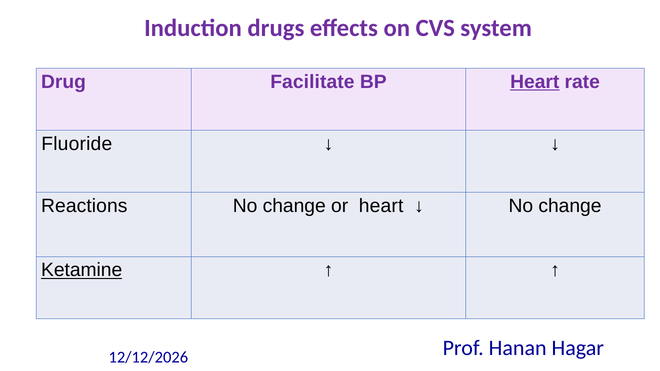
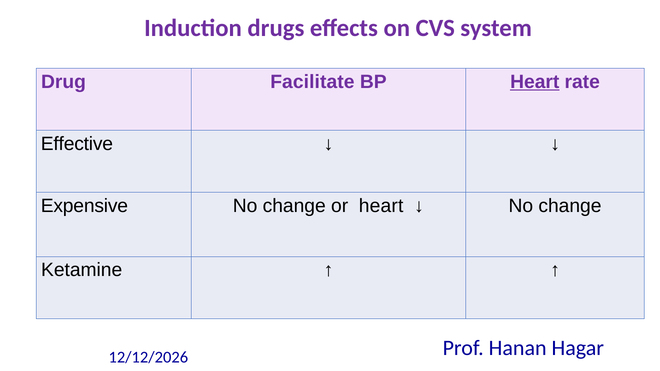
Fluoride: Fluoride -> Effective (77, 144)
Reactions: Reactions -> Expensive (84, 206)
Ketamine underline: present -> none (82, 270)
